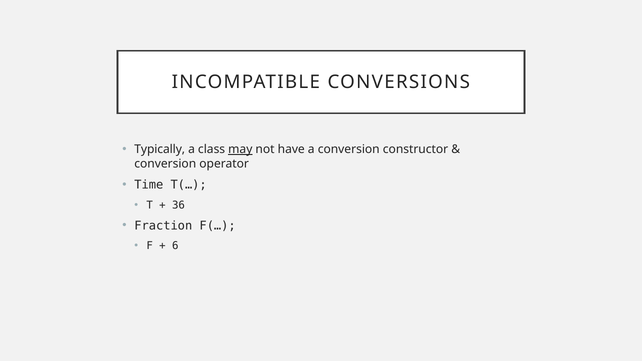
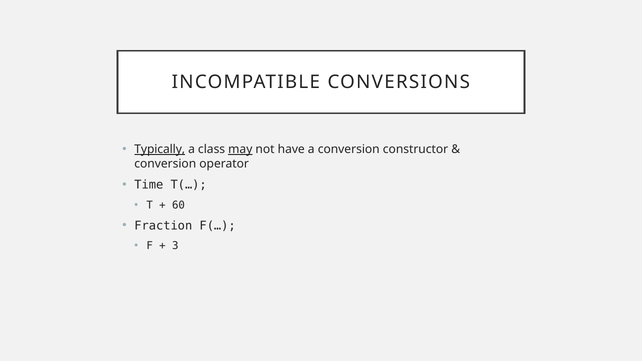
Typically underline: none -> present (160, 149)
36: 36 -> 60 (178, 205)
6: 6 -> 3 (175, 246)
